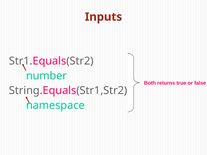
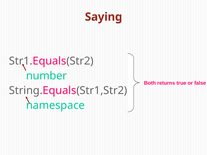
Inputs: Inputs -> Saying (104, 17)
